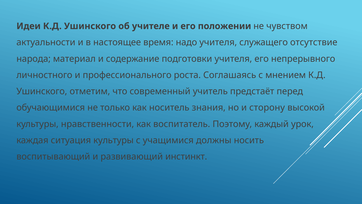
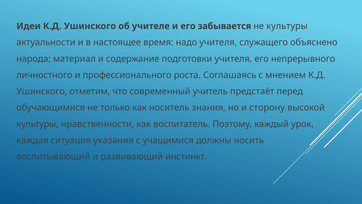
положении: положении -> забывается (225, 26)
не чувством: чувством -> культуры (287, 26)
отсутствие: отсутствие -> объяснено (314, 42)
ситуация культуры: культуры -> указания (113, 140)
